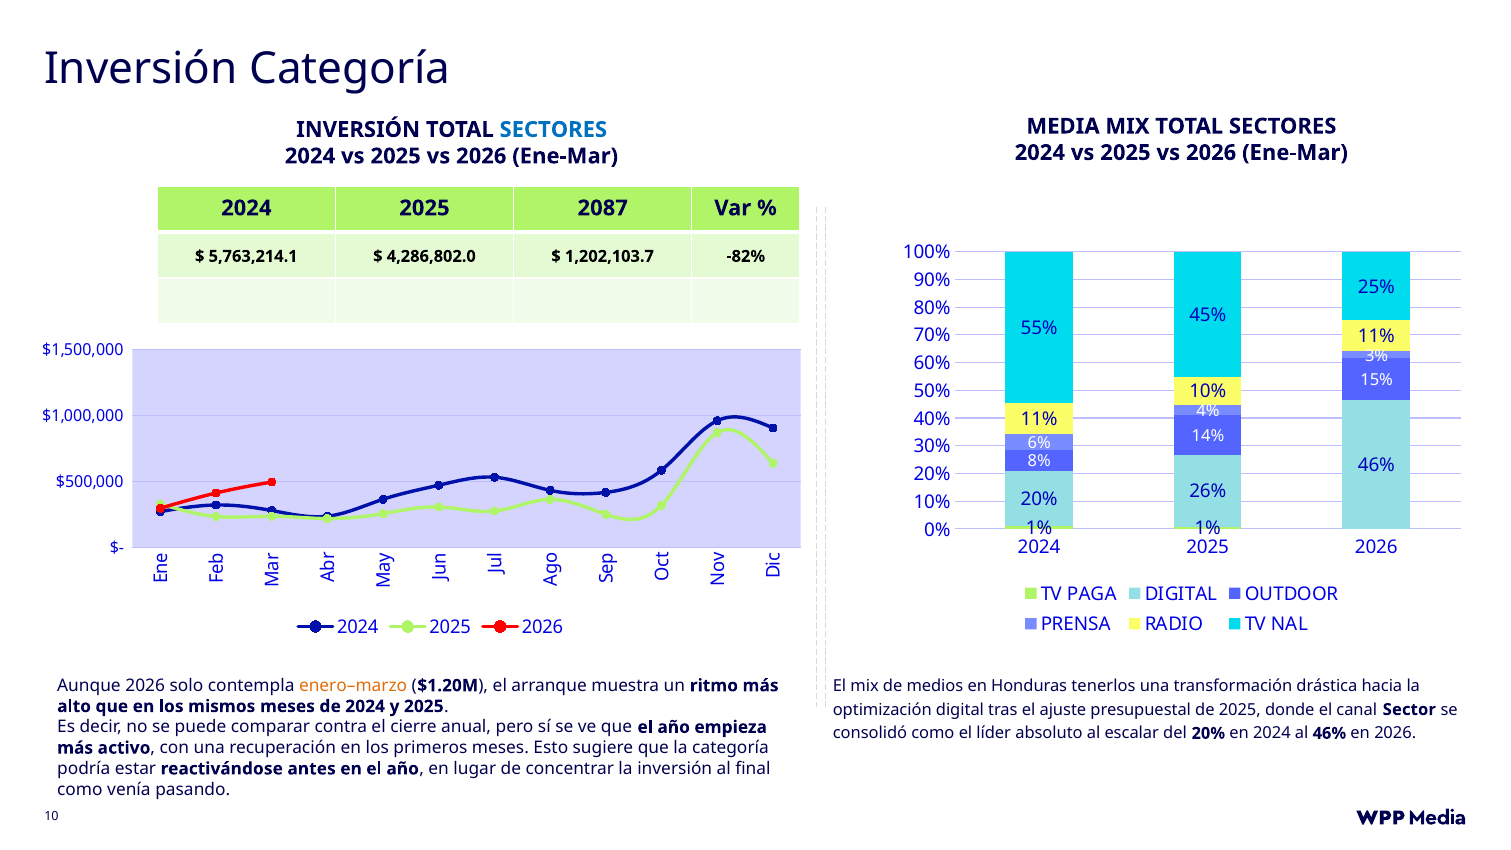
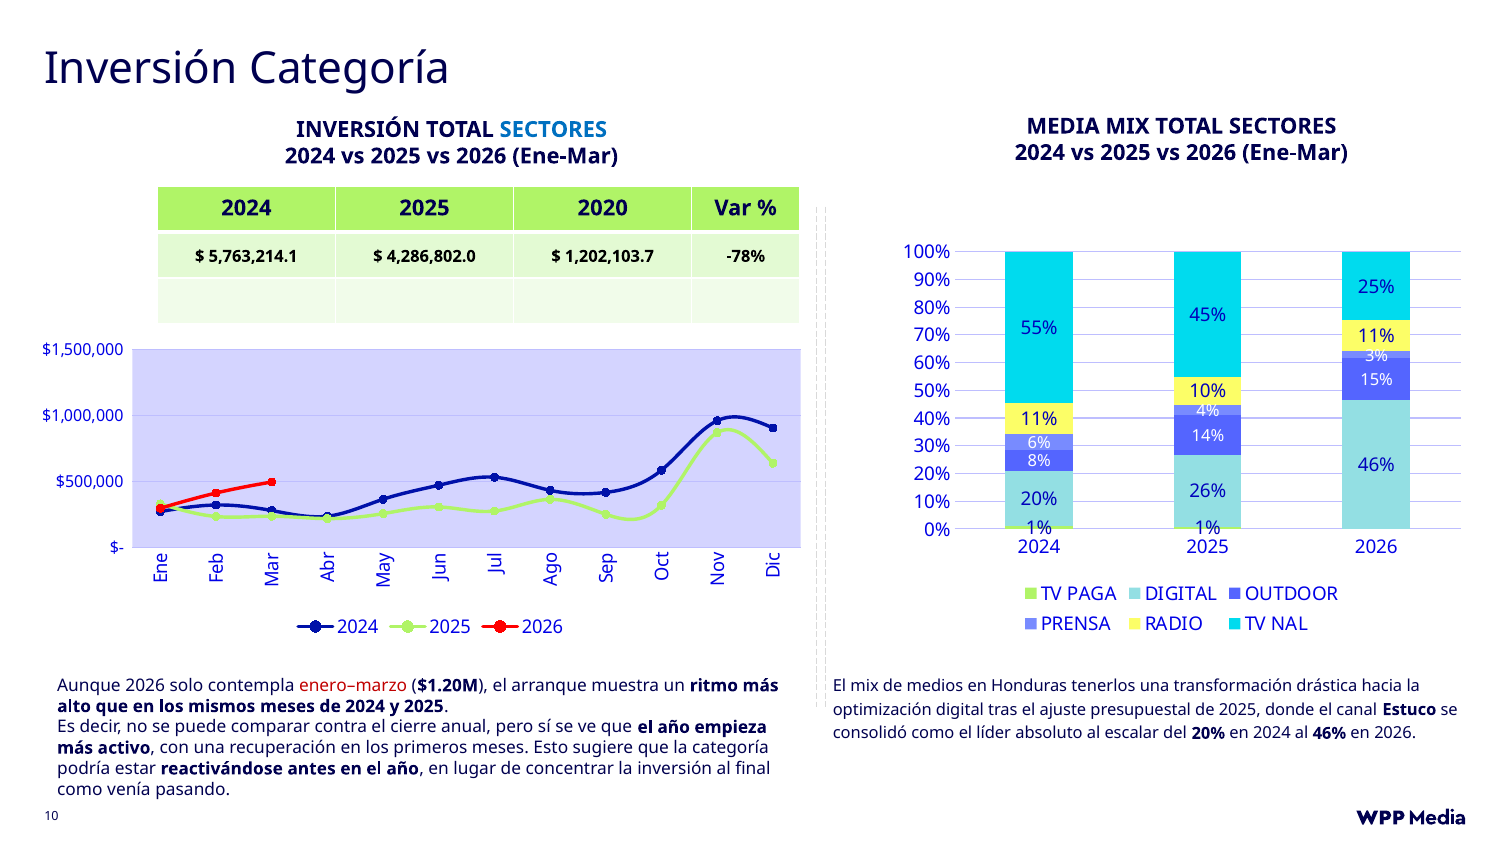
2087: 2087 -> 2020 (603, 208)
-82%: -82% -> -78% (746, 256)
enero–marzo colour: orange -> red (353, 686)
Sector: Sector -> Estuco (1409, 710)
